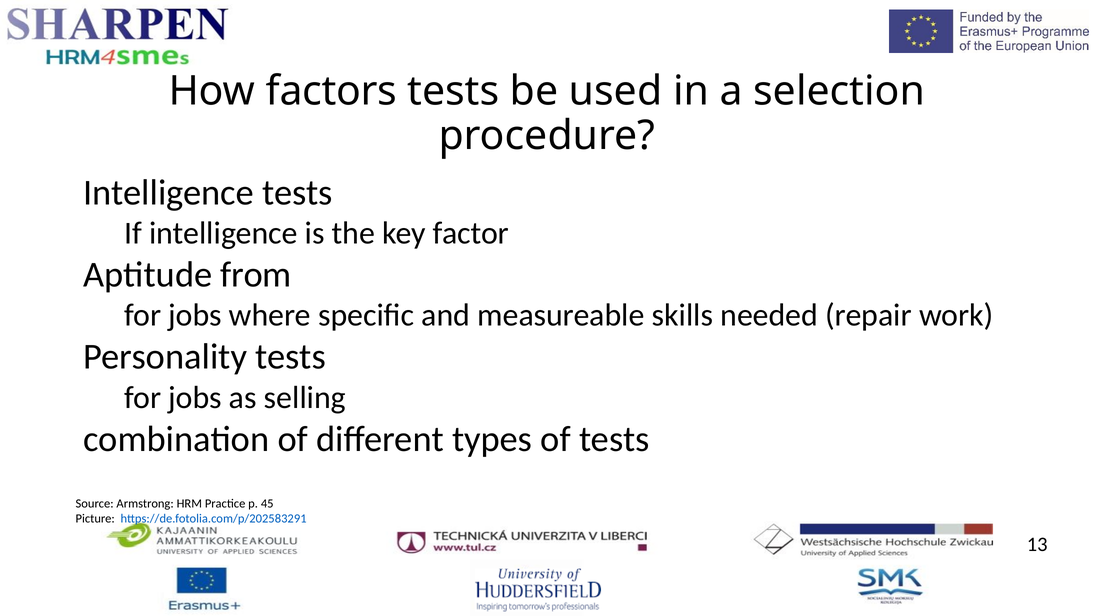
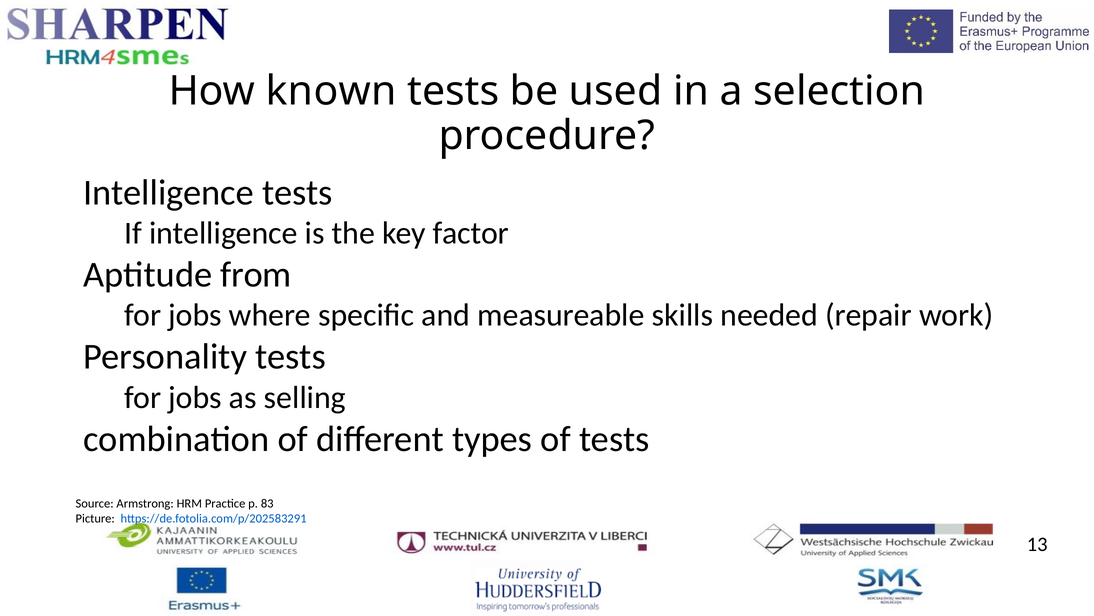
factors: factors -> known (331, 91)
45: 45 -> 83 (267, 503)
